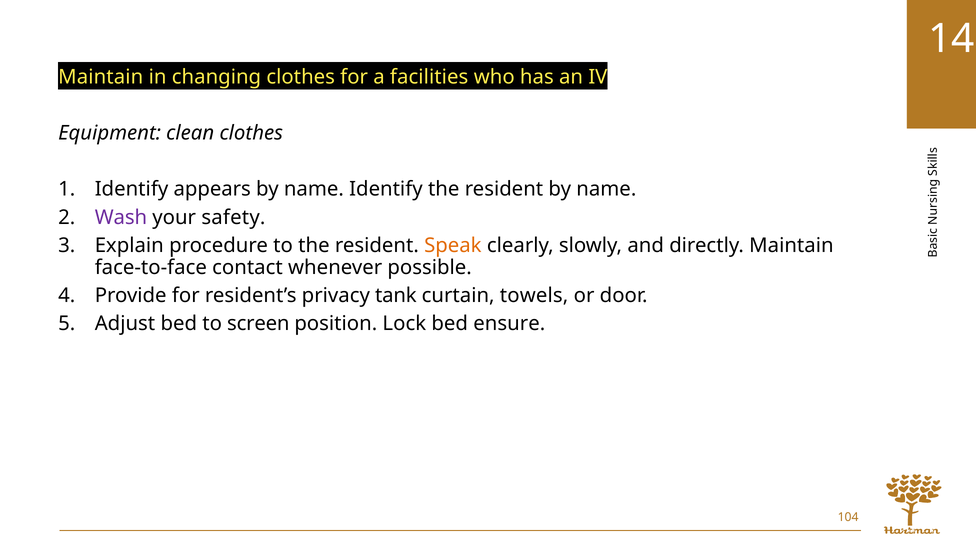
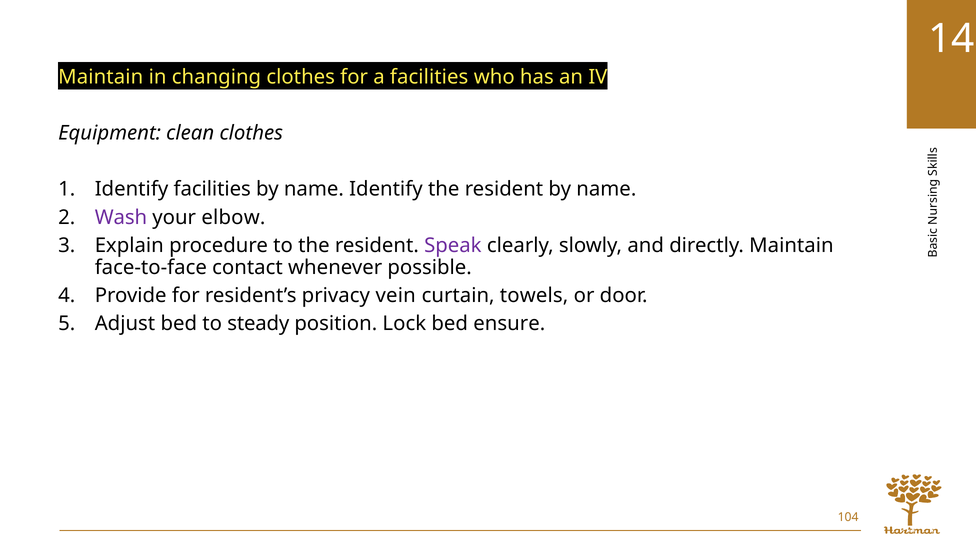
Identify appears: appears -> facilities (212, 189)
safety: safety -> elbow (233, 217)
Speak colour: orange -> purple (453, 245)
tank: tank -> vein (396, 295)
screen: screen -> steady (258, 323)
